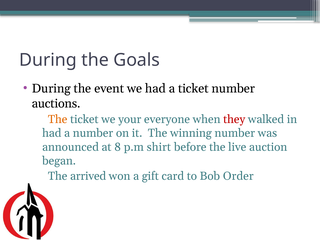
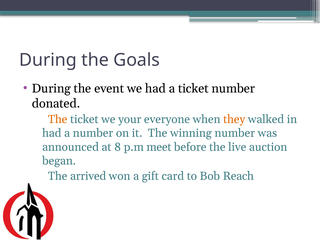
auctions: auctions -> donated (56, 104)
they colour: red -> orange (234, 119)
shirt: shirt -> meet (159, 147)
Order: Order -> Reach (238, 176)
